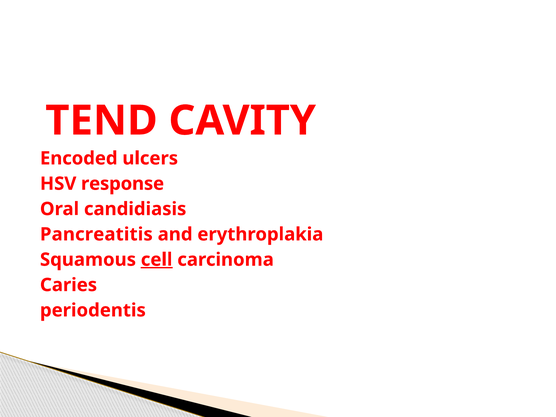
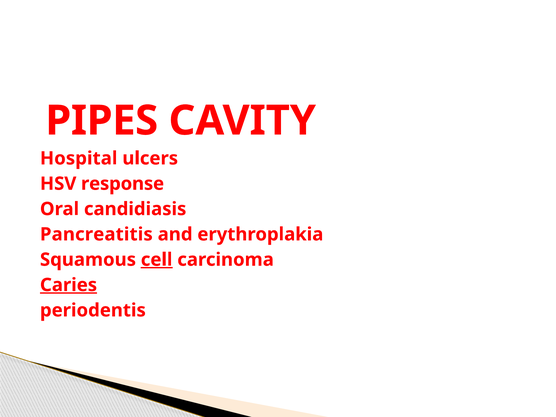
TEND: TEND -> PIPES (102, 121)
Encoded: Encoded -> Hospital (79, 158)
Caries underline: none -> present (69, 285)
